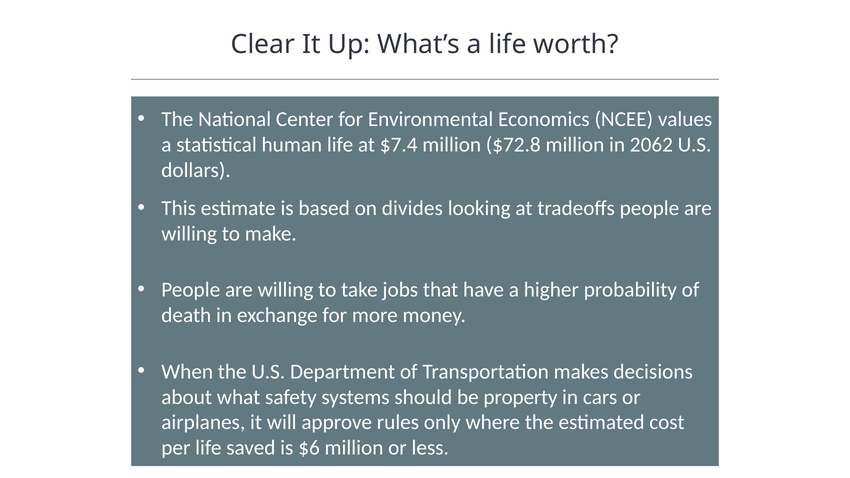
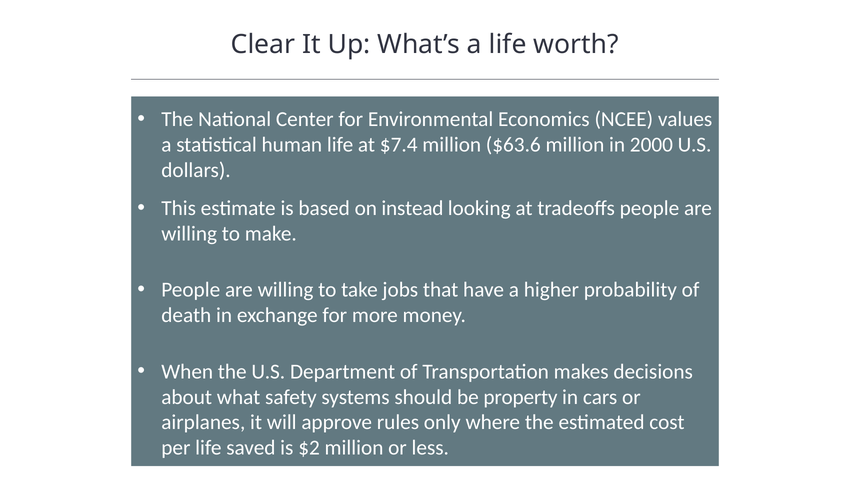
$72.8: $72.8 -> $63.6 (513, 145)
2062: 2062 -> 2000 (651, 145)
divides: divides -> instead (412, 208)
$6: $6 -> $2 (309, 448)
